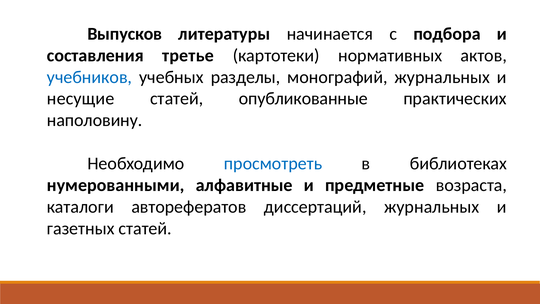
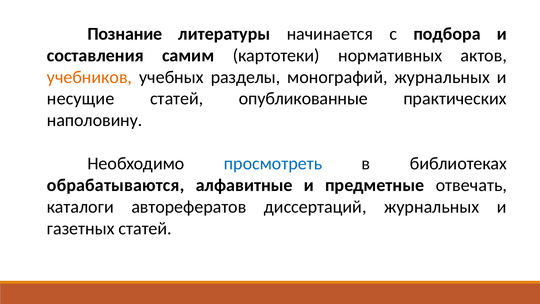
Выпусков: Выпусков -> Познание (125, 34)
третье: третье -> самим (188, 55)
учебников colour: blue -> orange (90, 77)
нумерованными: нумерованными -> обрабатываются (116, 185)
возраста: возраста -> отвечать (471, 185)
